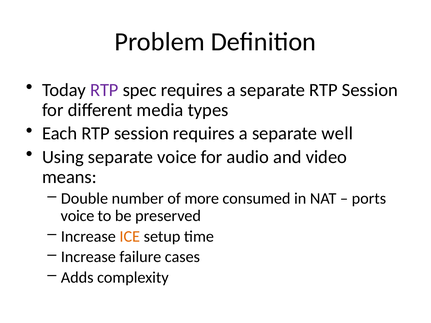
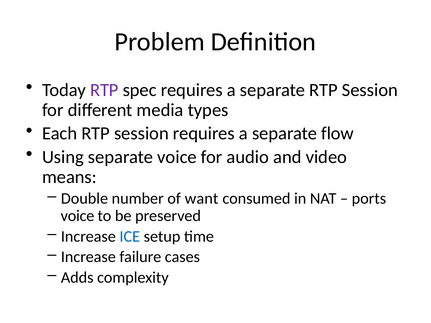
well: well -> flow (337, 134)
more: more -> want (202, 199)
ICE colour: orange -> blue (130, 237)
